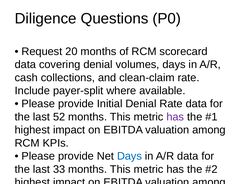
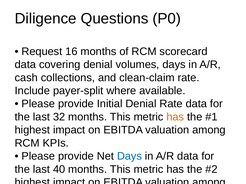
20: 20 -> 16 (71, 52)
52: 52 -> 32 (59, 117)
has colour: purple -> orange (175, 117)
33: 33 -> 40 (59, 170)
